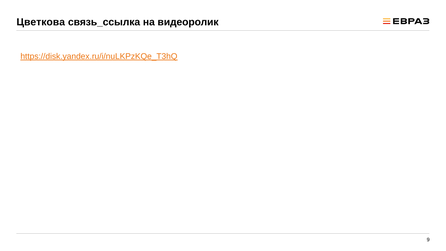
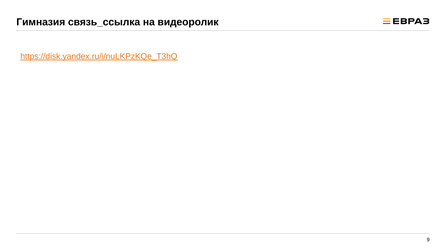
Цветкова: Цветкова -> Гимназия (41, 22)
